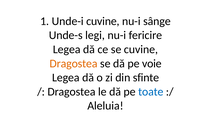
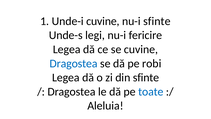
nu-i sânge: sânge -> sfinte (157, 21)
Dragostea colour: orange -> blue (74, 63)
voie: voie -> robi (152, 63)
